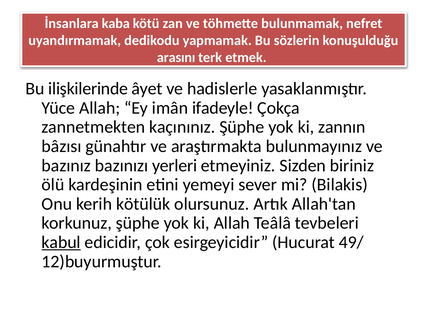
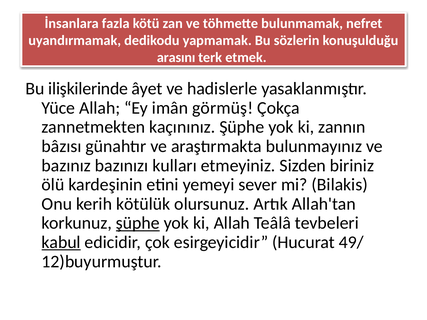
kaba: kaba -> fazla (116, 23)
ifadeyle: ifadeyle -> görmüş (223, 108)
yerleri: yerleri -> kulları (175, 166)
şüphe underline: none -> present (138, 223)
